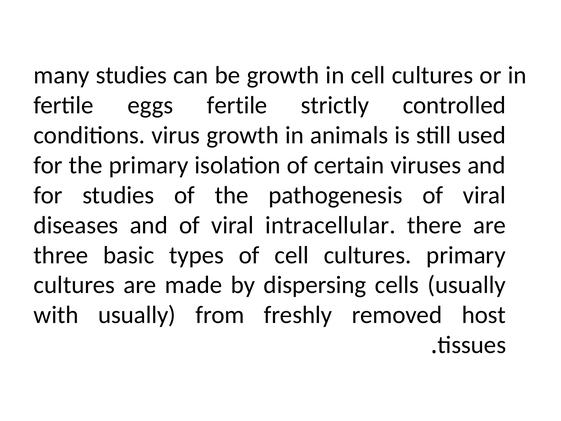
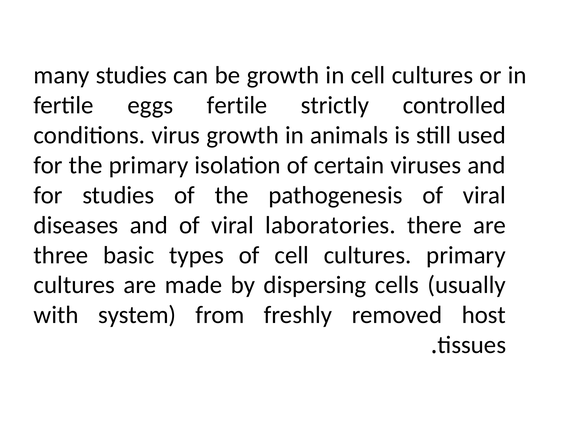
intracellular: intracellular -> laboratories (331, 225)
with usually: usually -> system (137, 315)
